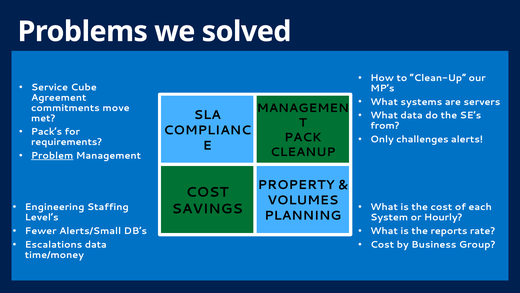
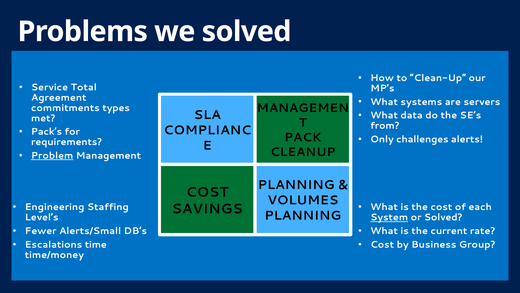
Cube: Cube -> Total (84, 87)
move: move -> types (116, 108)
PROPERTY: PROPERTY -> PLANNING (296, 185)
System underline: none -> present (389, 217)
or Hourly: Hourly -> Solved (443, 217)
reports: reports -> current (449, 231)
Escalations data: data -> time (96, 244)
